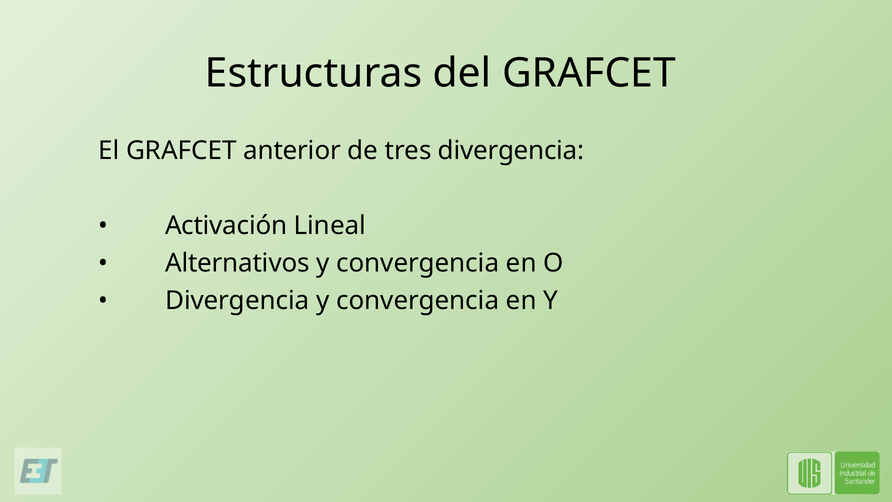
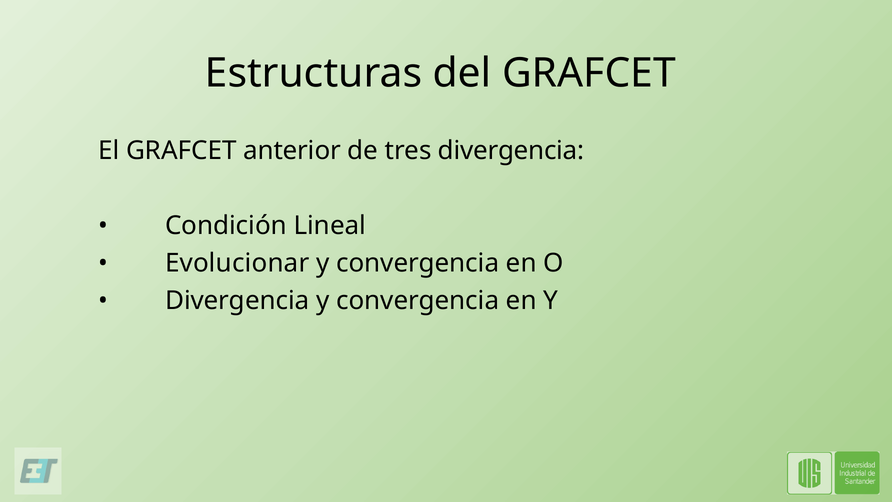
Activación: Activación -> Condición (226, 226)
Alternativos: Alternativos -> Evolucionar (237, 263)
